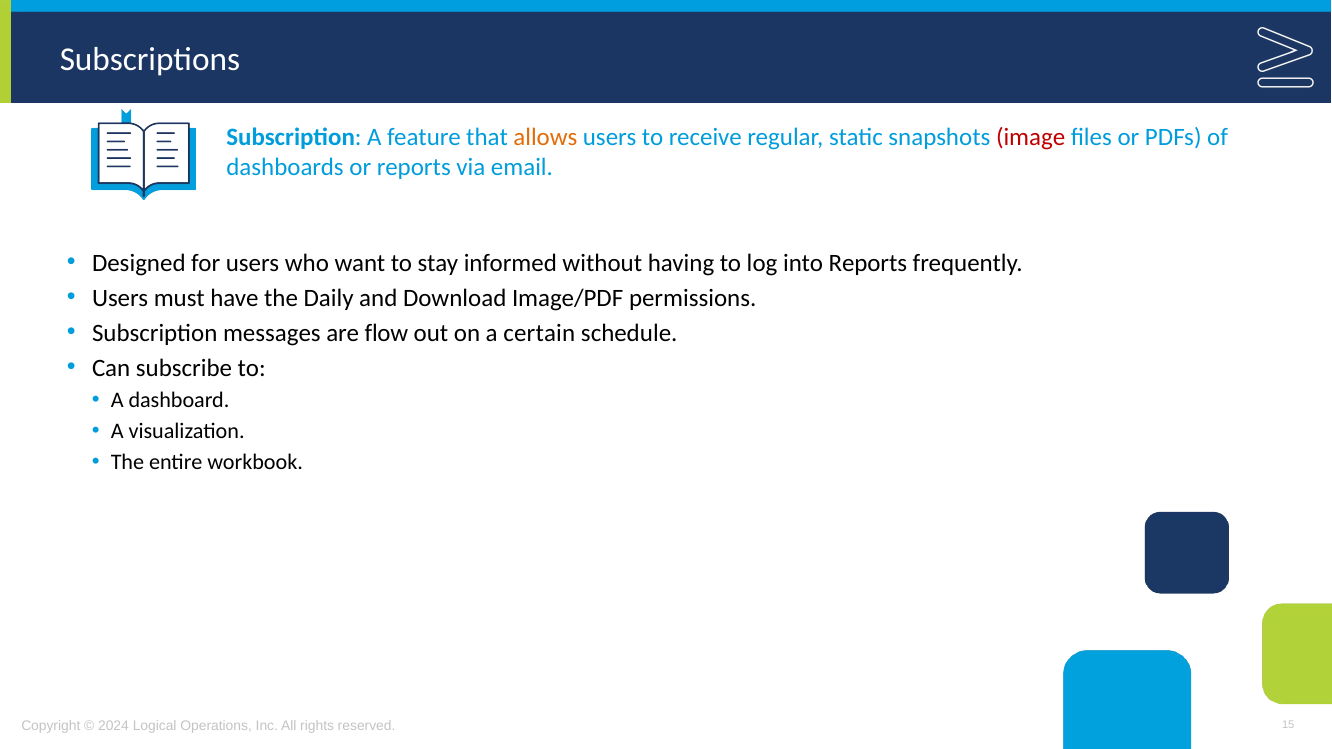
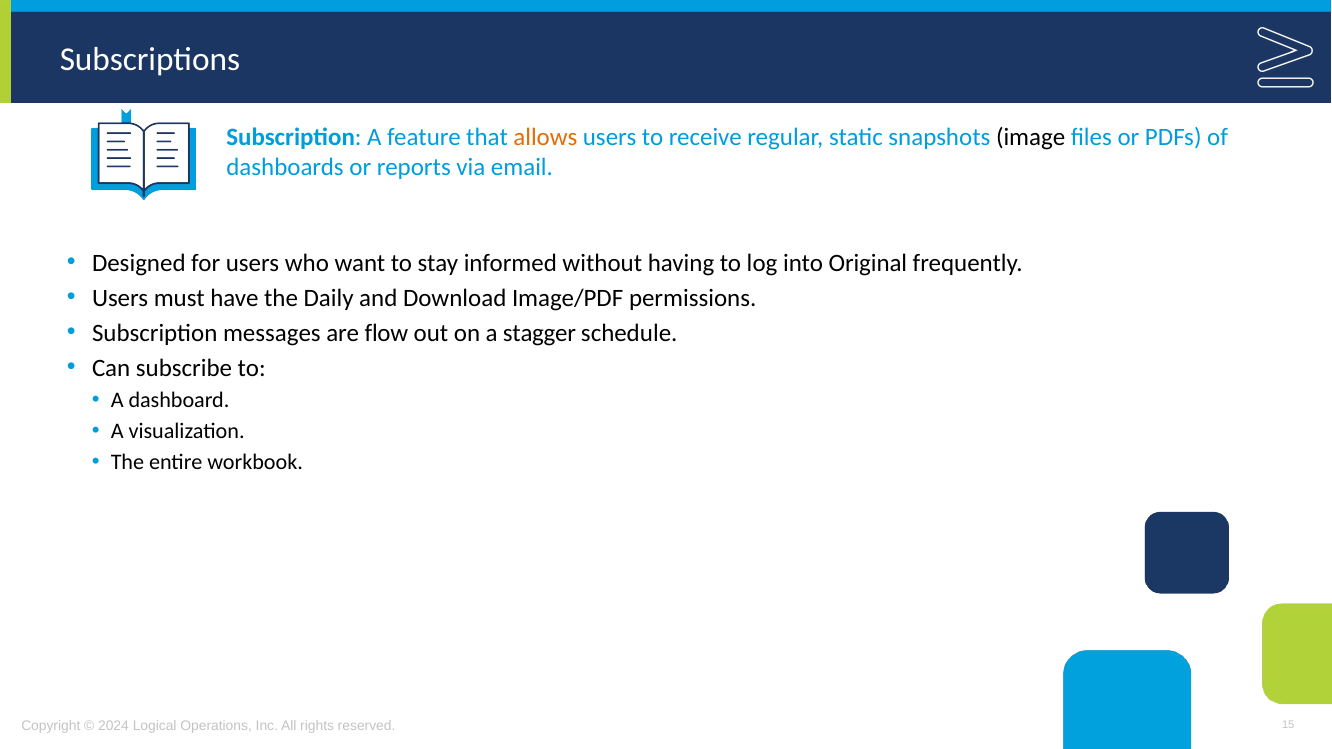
image colour: red -> black (1031, 138)
into Reports: Reports -> Original (868, 263)
certain: certain -> stagger (539, 333)
